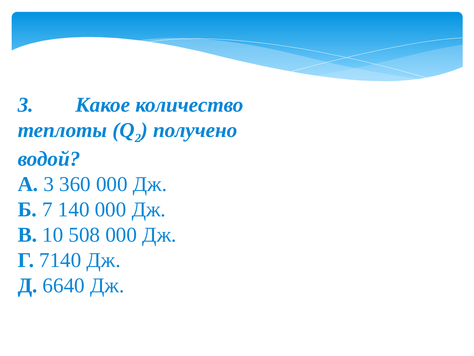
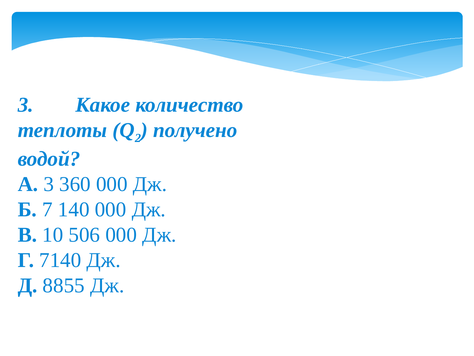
508: 508 -> 506 (84, 235)
6640: 6640 -> 8855 (64, 285)
